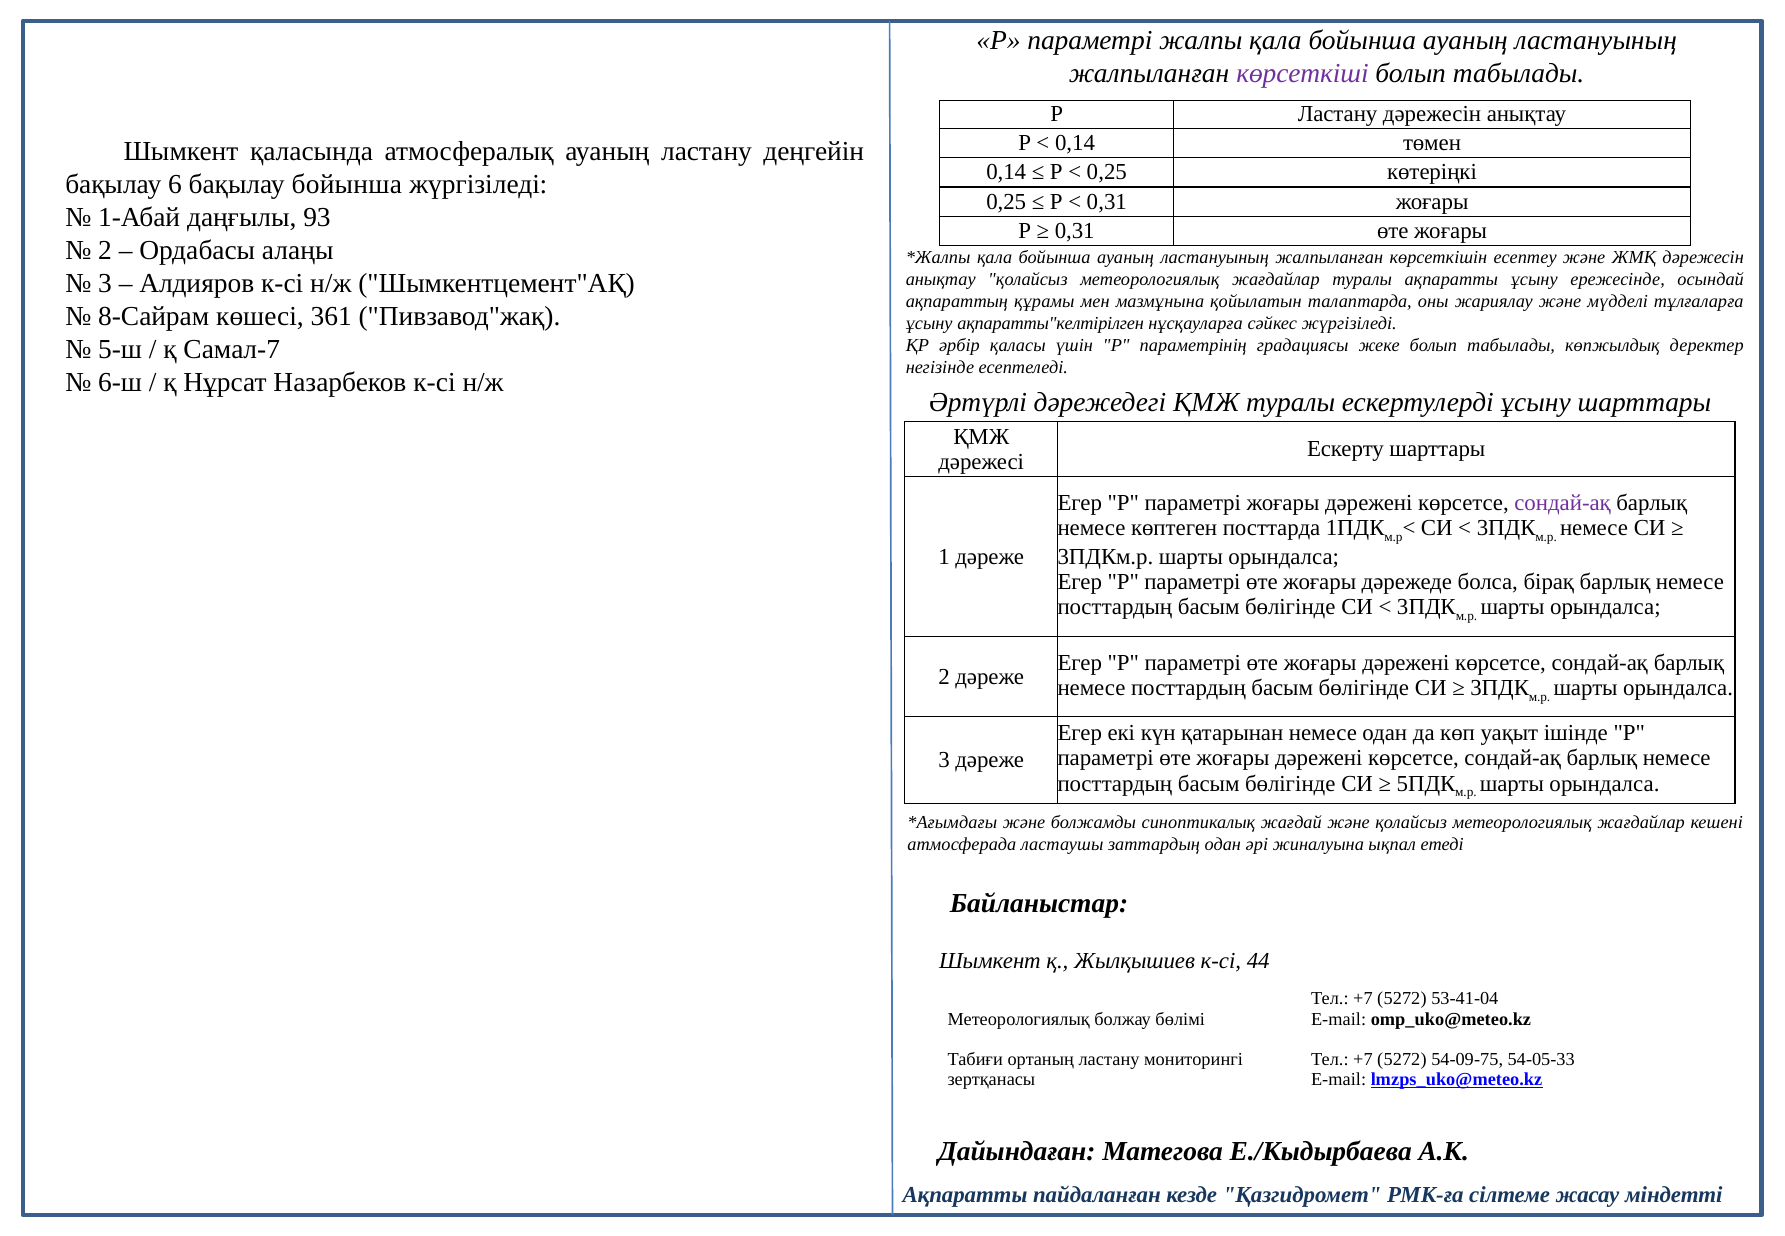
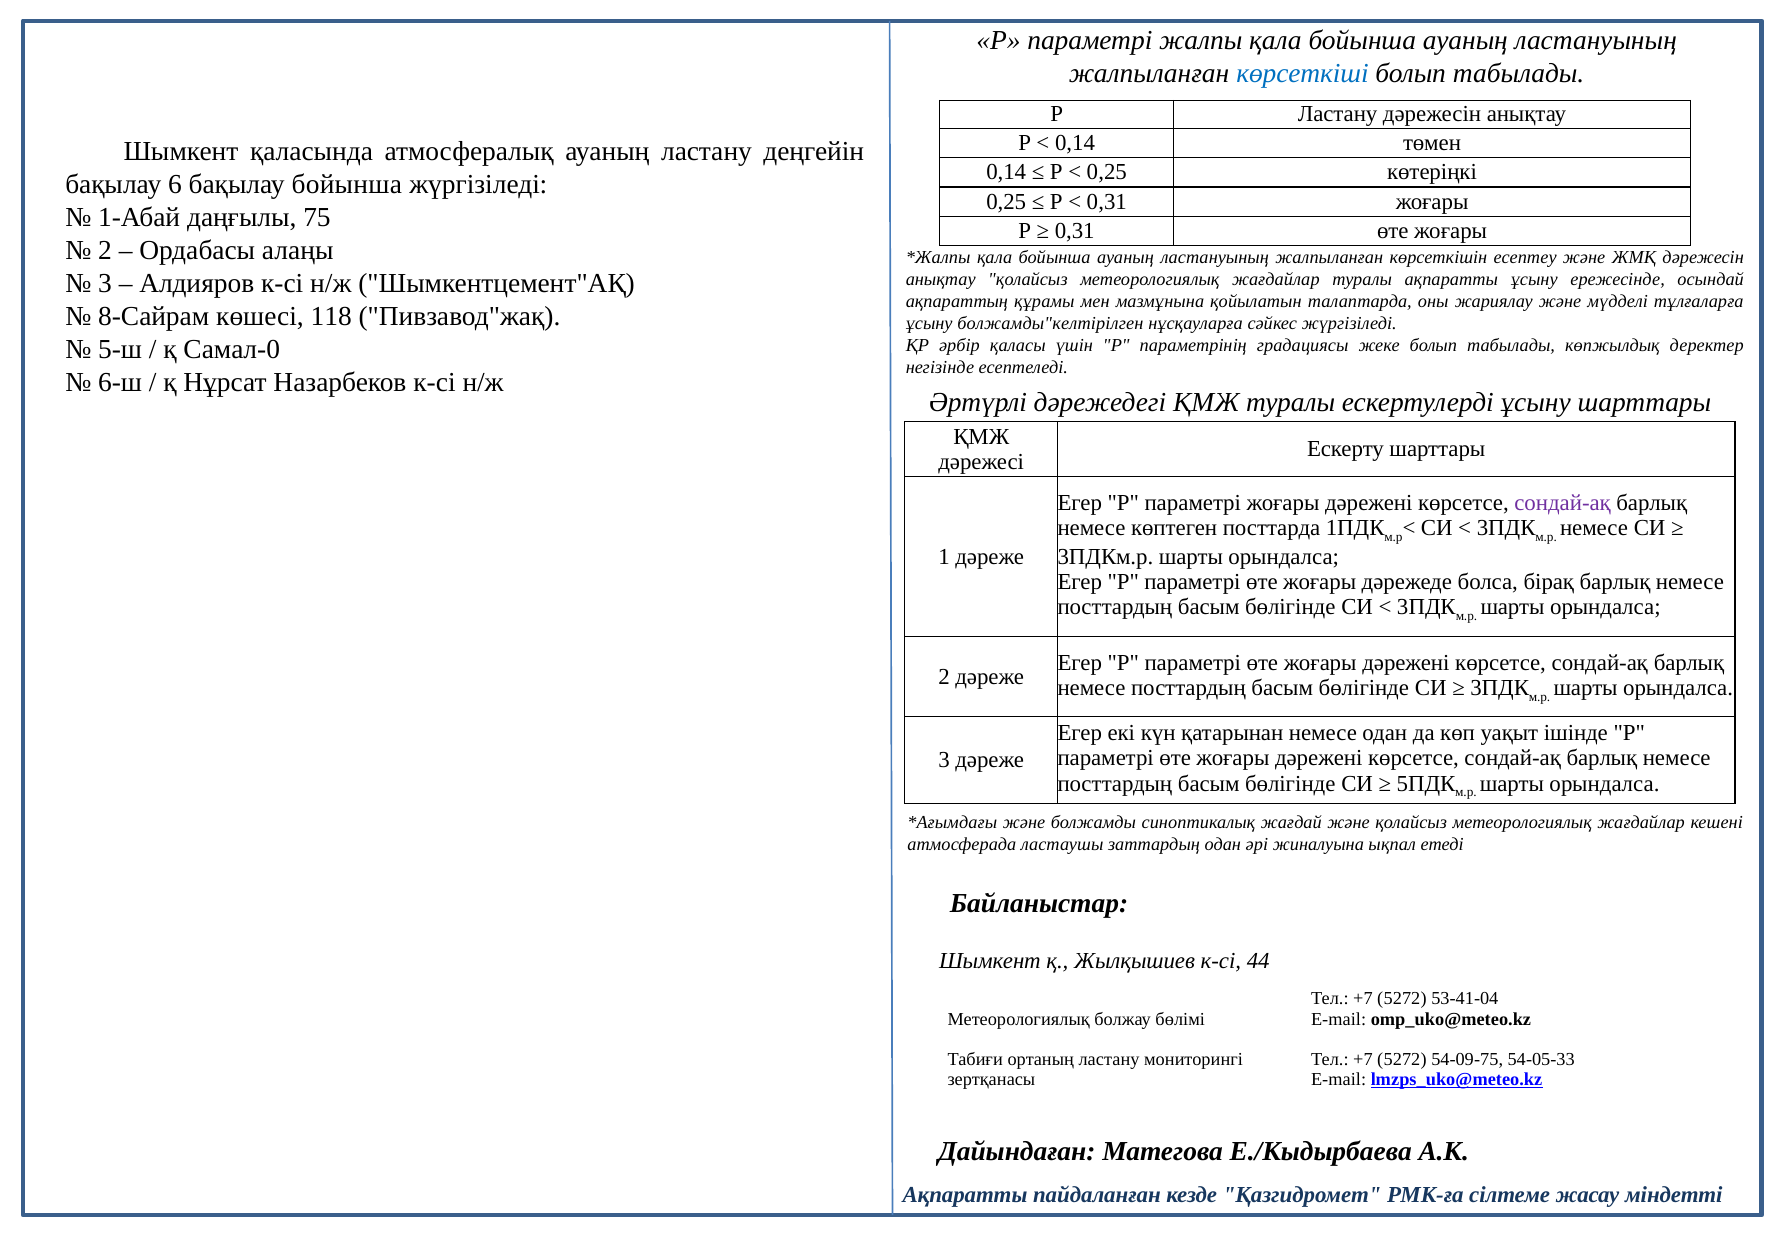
көрсеткіші colour: purple -> blue (1302, 73)
93: 93 -> 75 (317, 217)
361: 361 -> 118 (331, 316)
ақпаратты"келтірілген: ақпаратты"келтірілген -> болжамды"келтірілген (1050, 323)
Самал-7: Самал-7 -> Самал-0 (232, 349)
